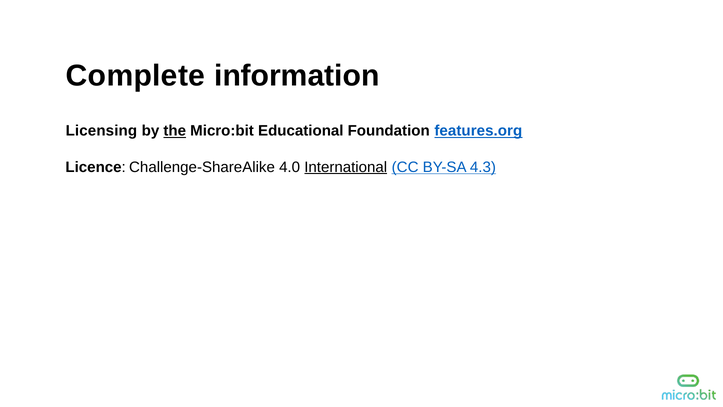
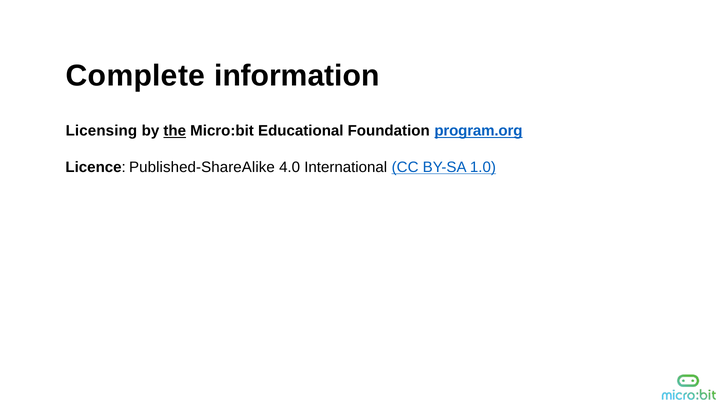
features.org: features.org -> program.org (478, 131)
Challenge-ShareAlike: Challenge-ShareAlike -> Published-ShareAlike (202, 167)
International underline: present -> none (346, 167)
4.3: 4.3 -> 1.0 (483, 167)
